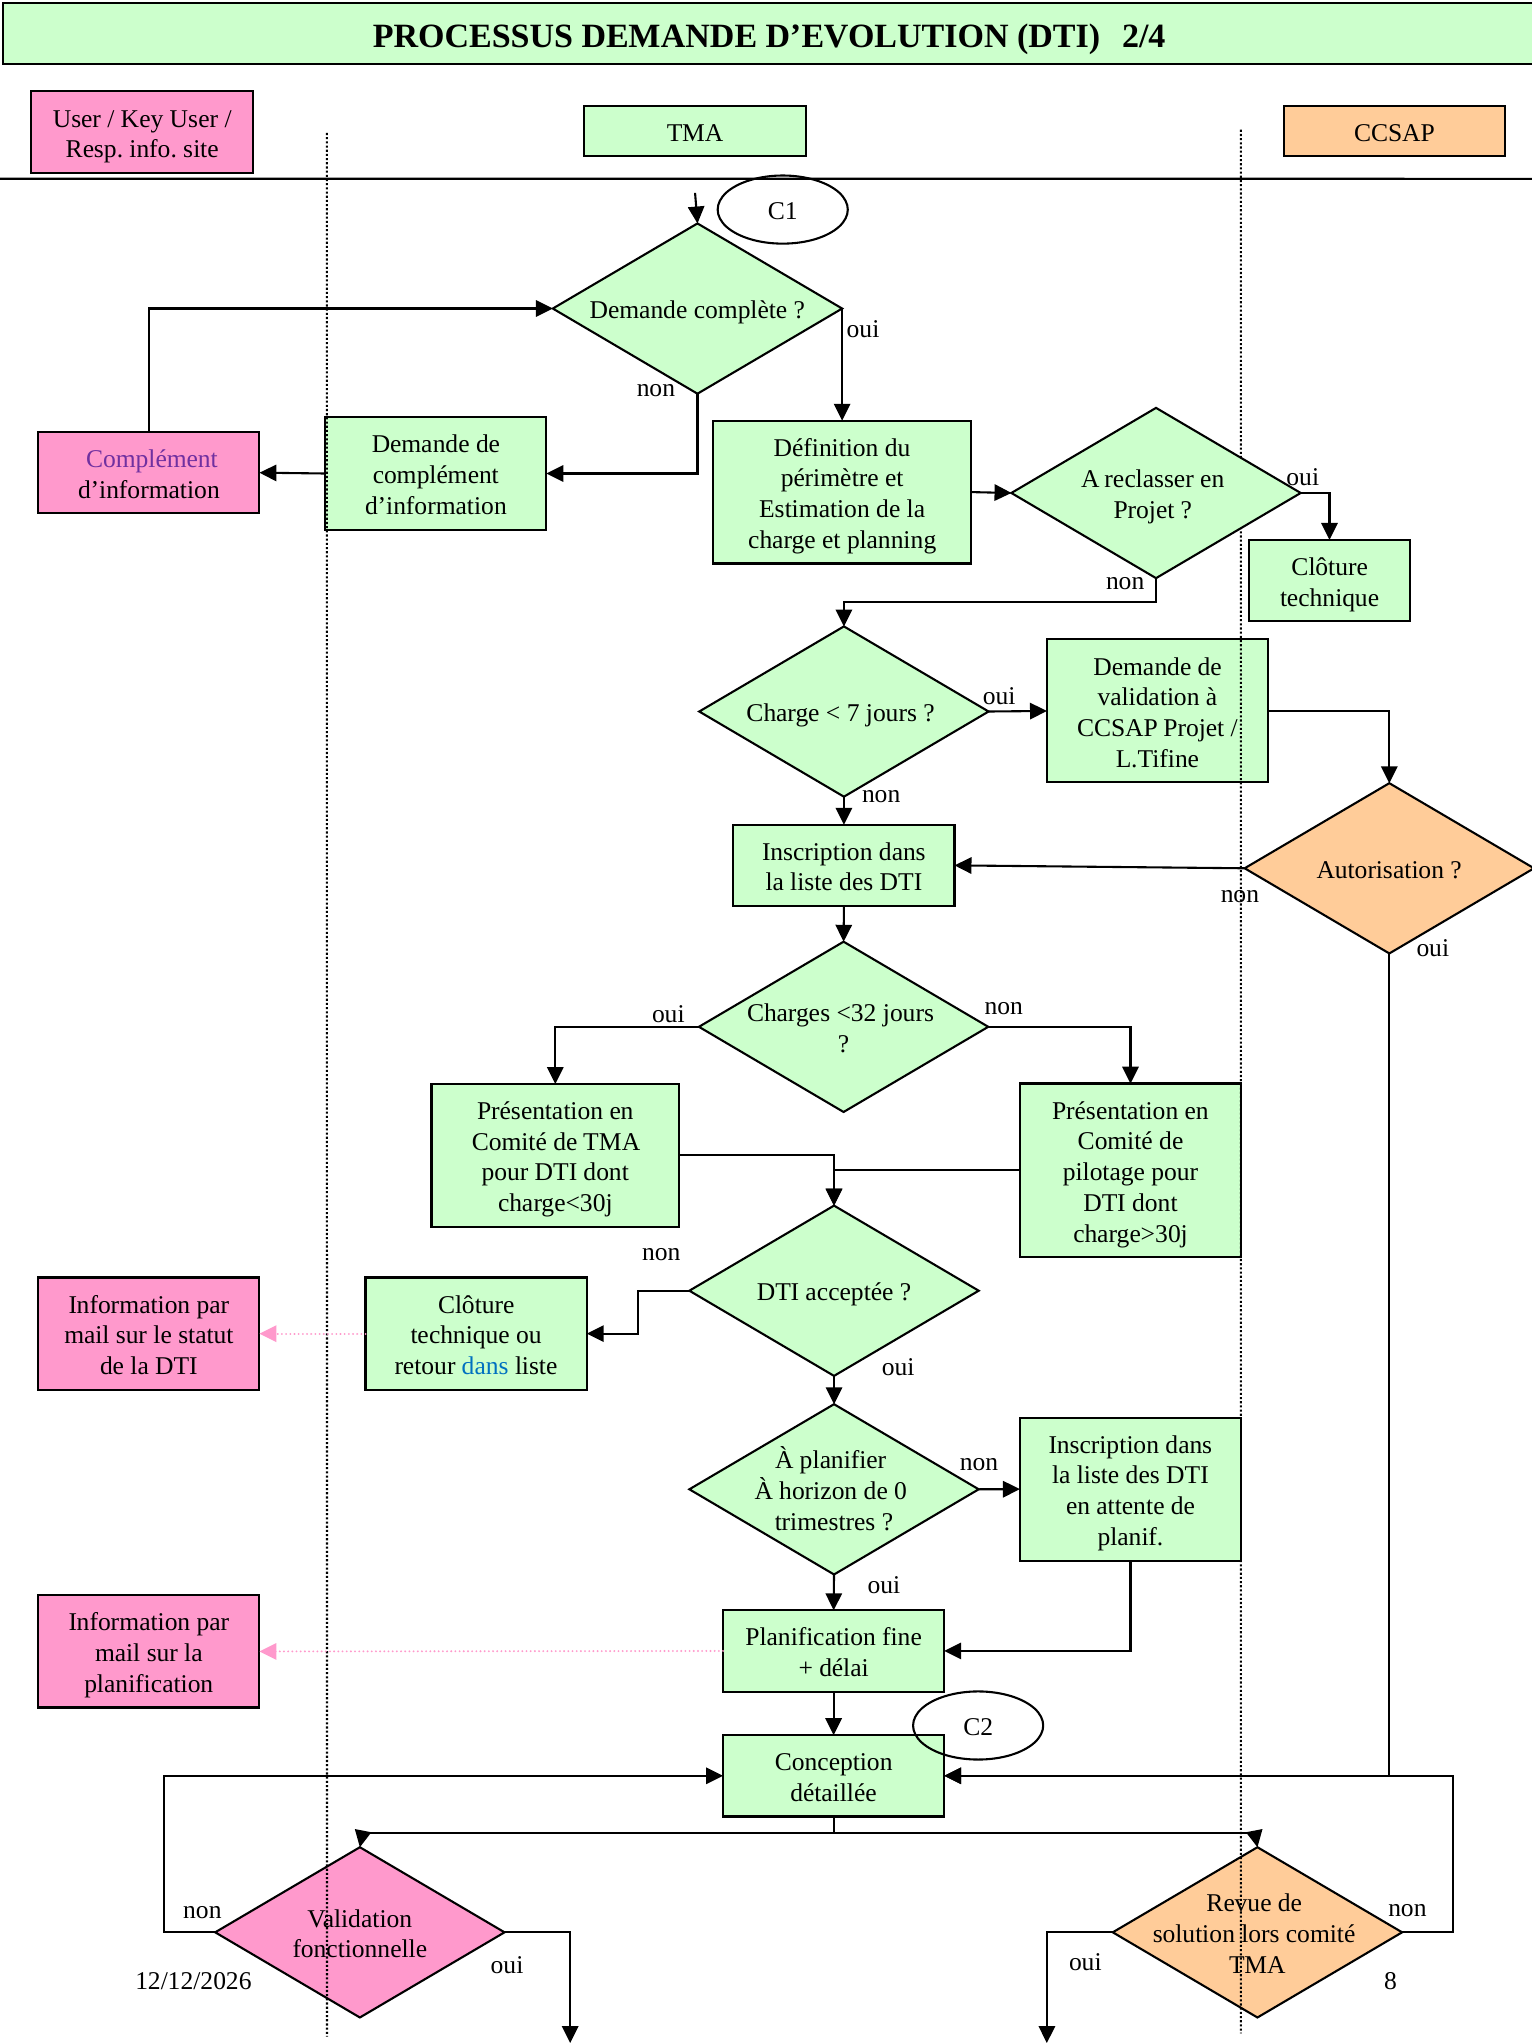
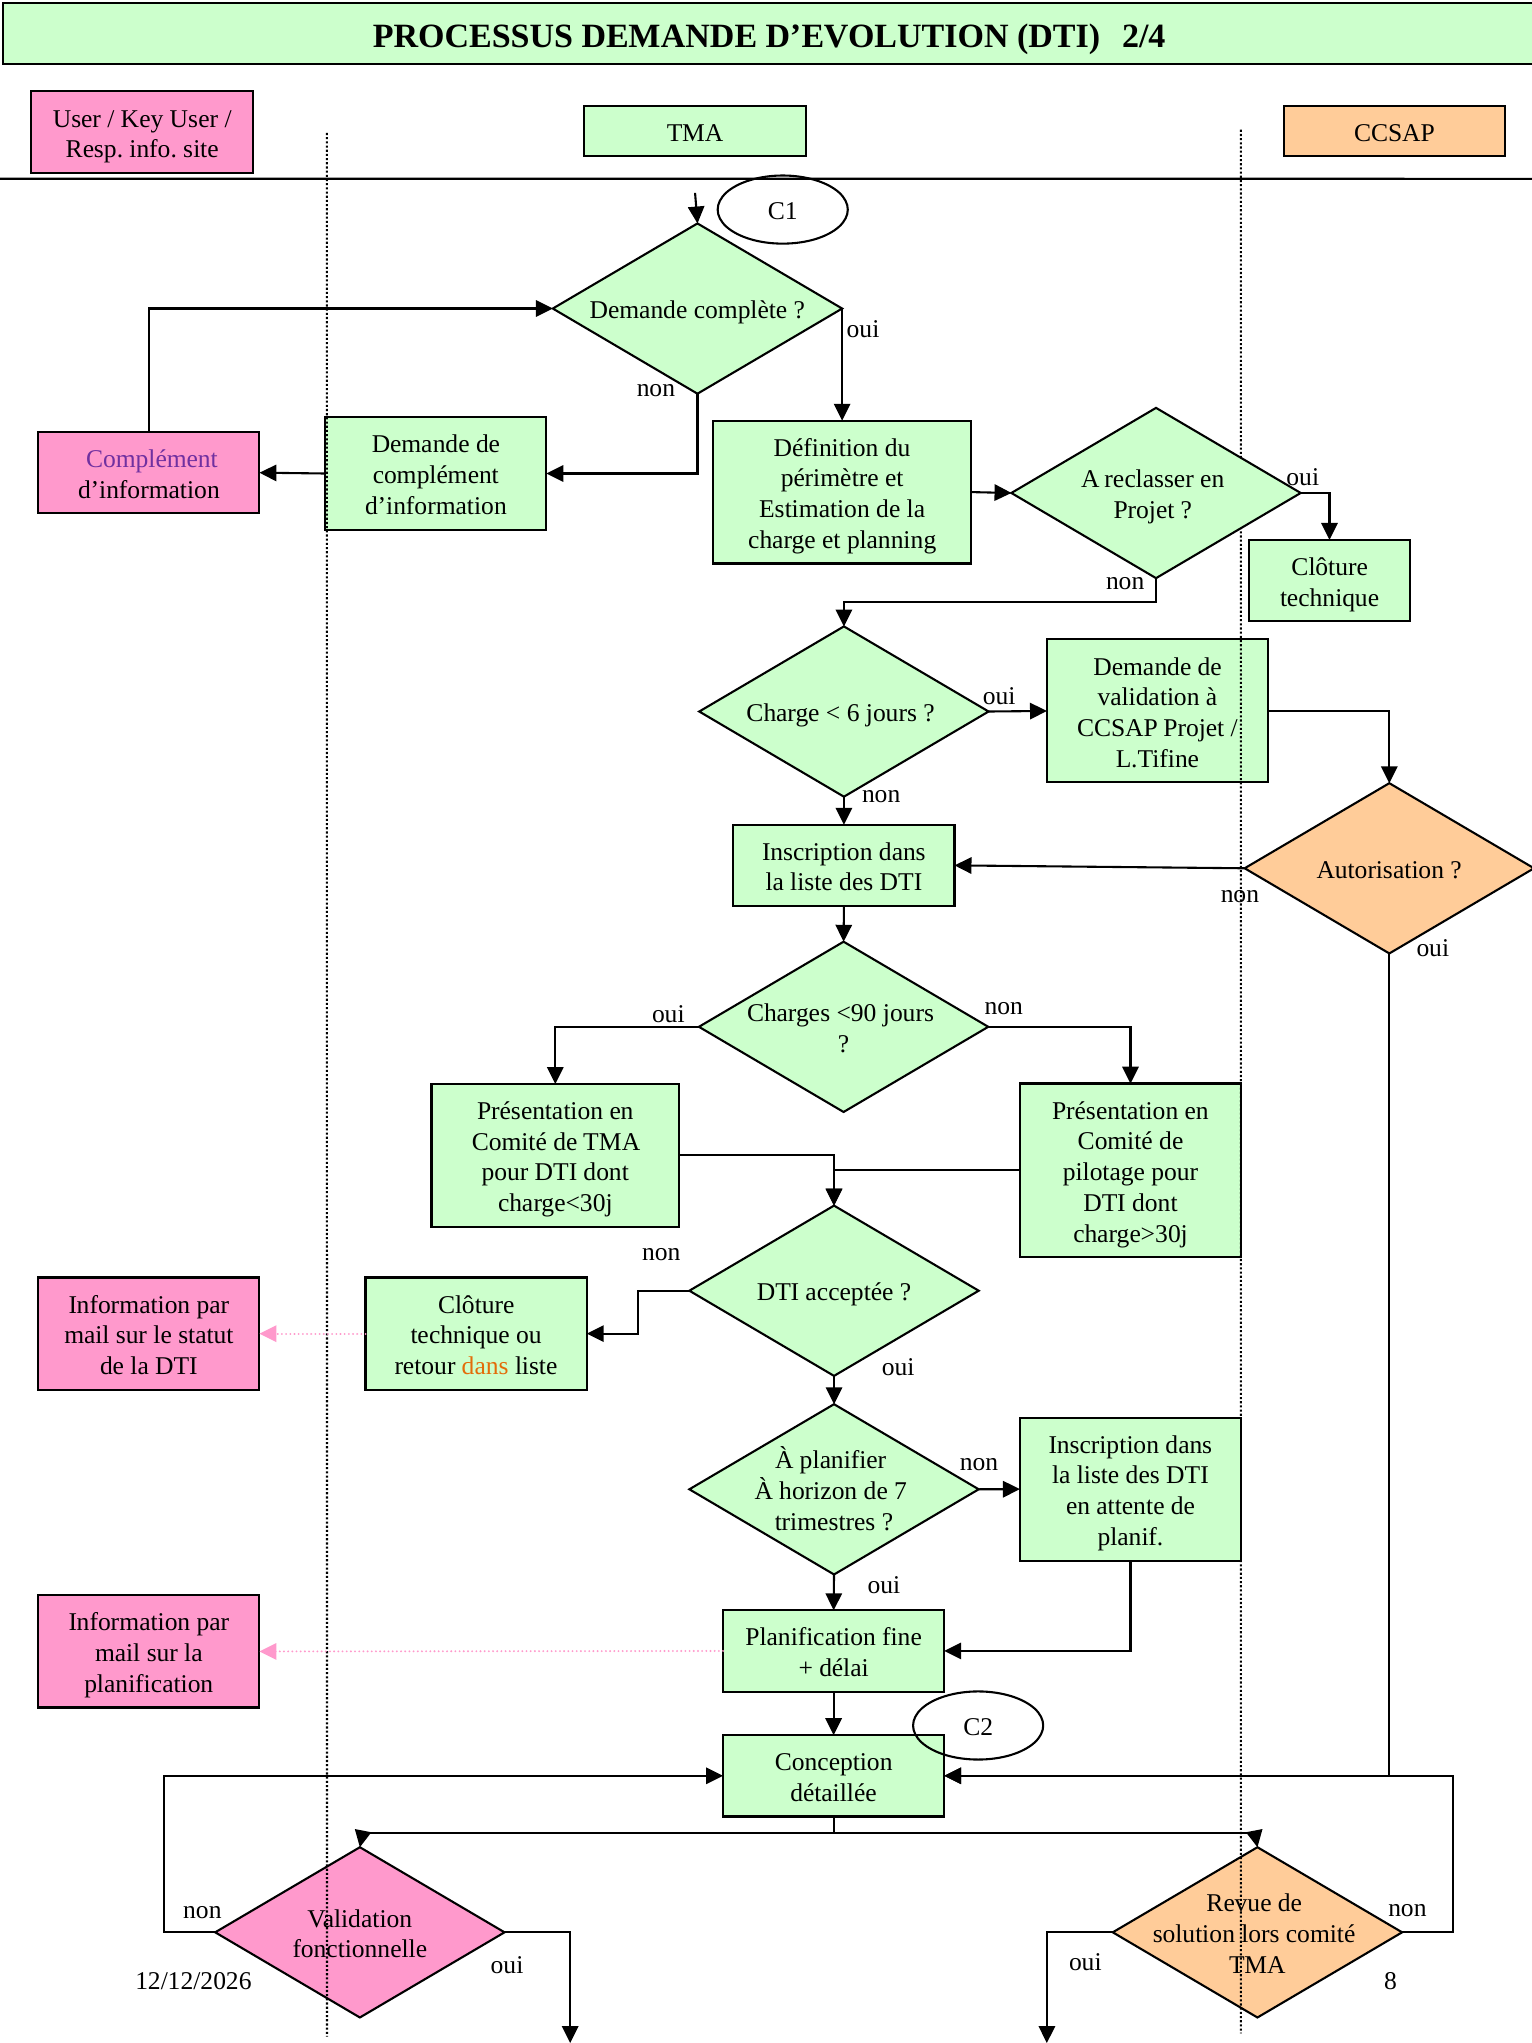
7: 7 -> 6 (853, 713)
<32: <32 -> <90 (856, 1013)
dans colour: blue -> orange (485, 1366)
0: 0 -> 7 (901, 1491)
